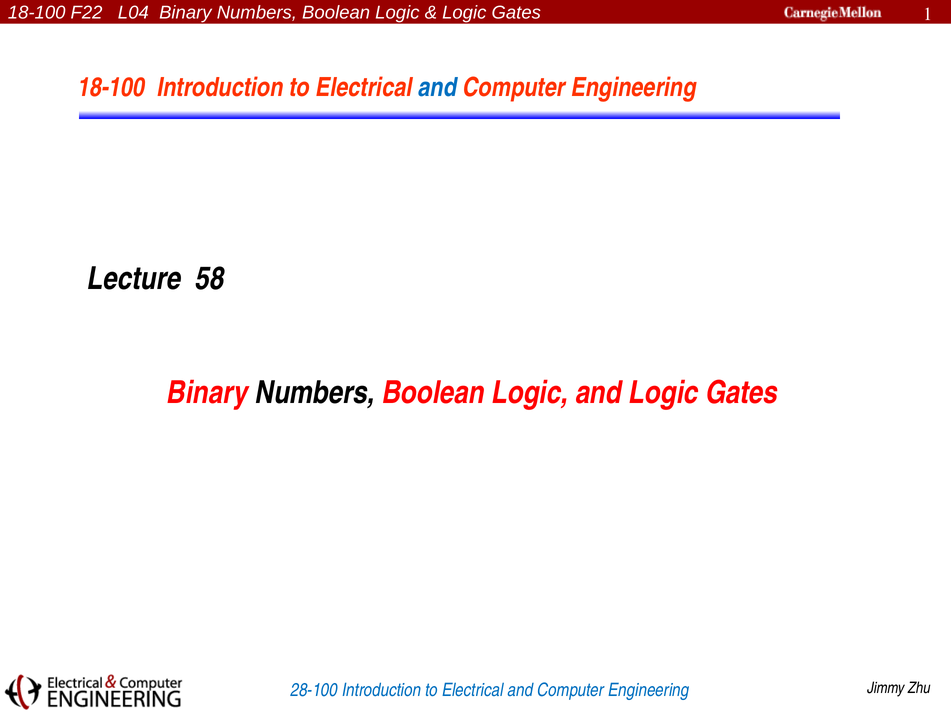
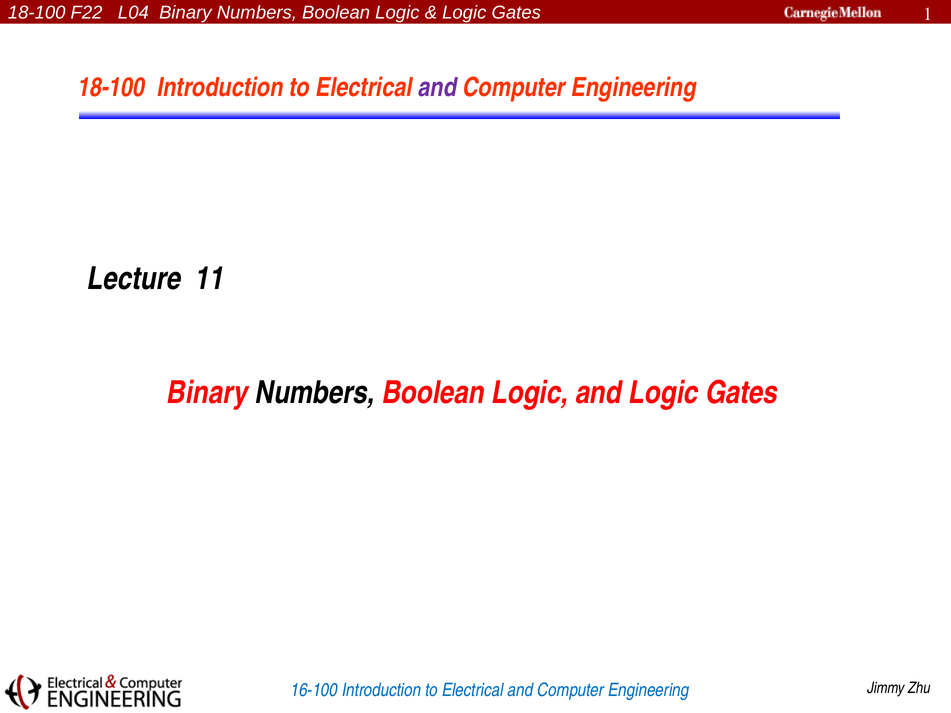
and colour: blue -> purple (437, 88)
58: 58 -> 11 (210, 279)
28-100: 28-100 -> 16-100 (314, 691)
